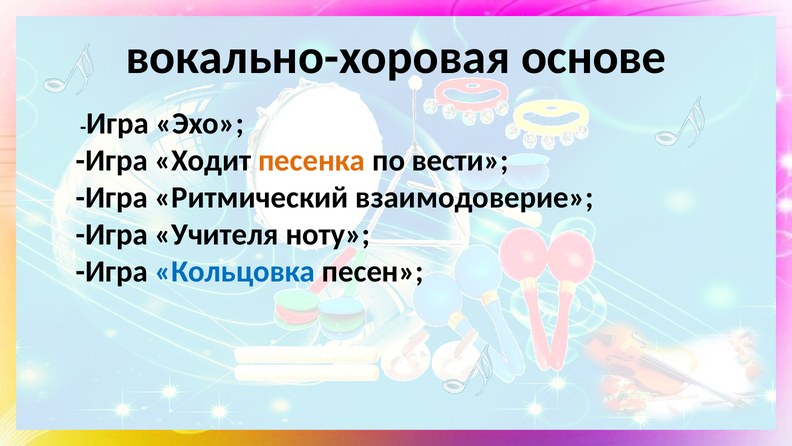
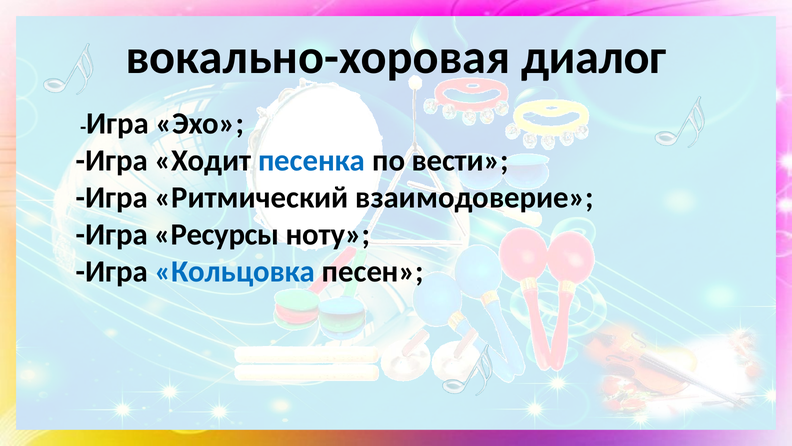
основе: основе -> диалог (594, 57)
песенка colour: orange -> blue (312, 160)
Учителя: Учителя -> Ресурсы (217, 234)
